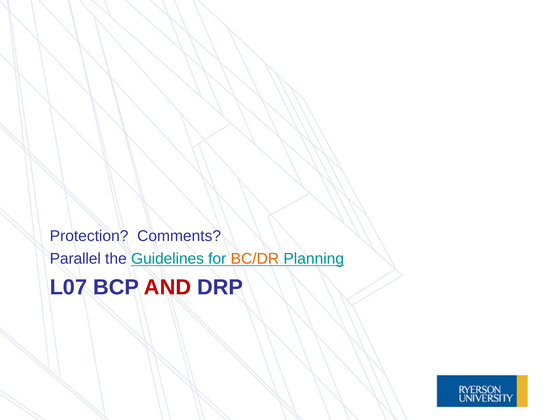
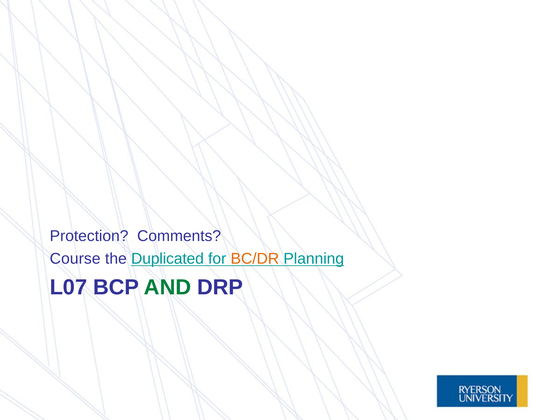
Parallel: Parallel -> Course (75, 259)
Guidelines: Guidelines -> Duplicated (168, 259)
AND colour: red -> green (168, 287)
